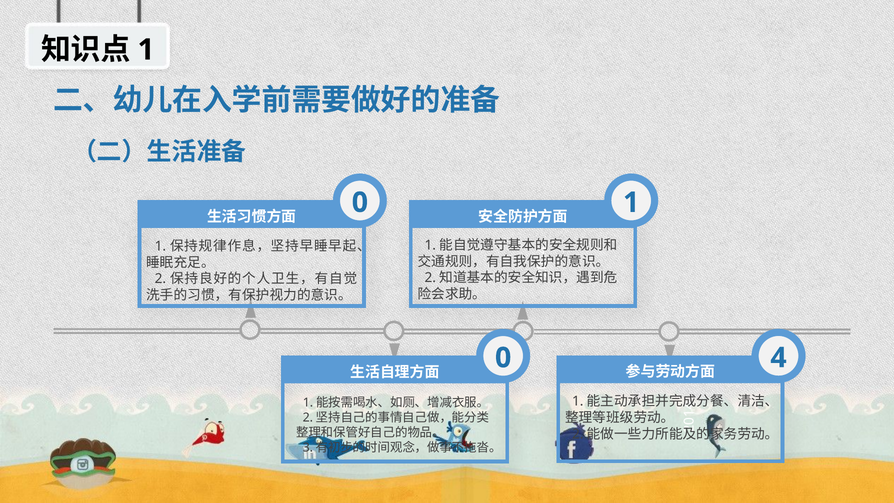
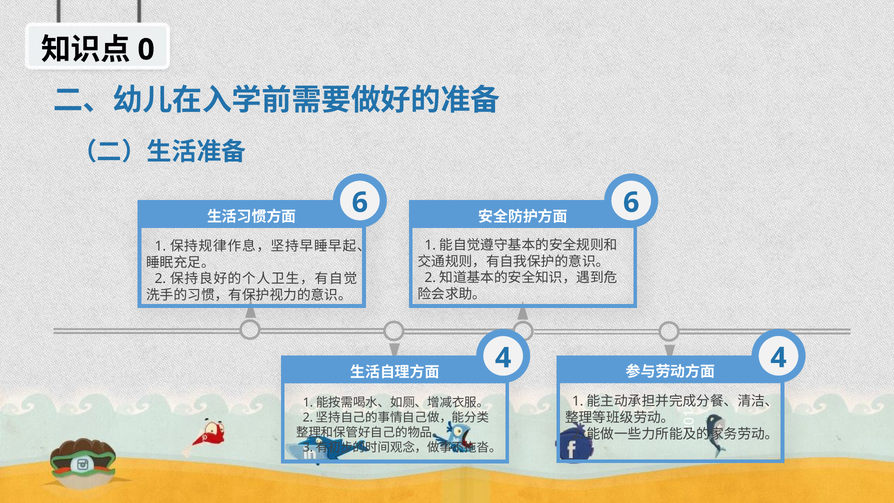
1: 1 -> 0 (146, 50)
1: 1 -> 6 (631, 202)
0: 0 -> 6 (360, 203)
0: 0 -> 4 (503, 358)
